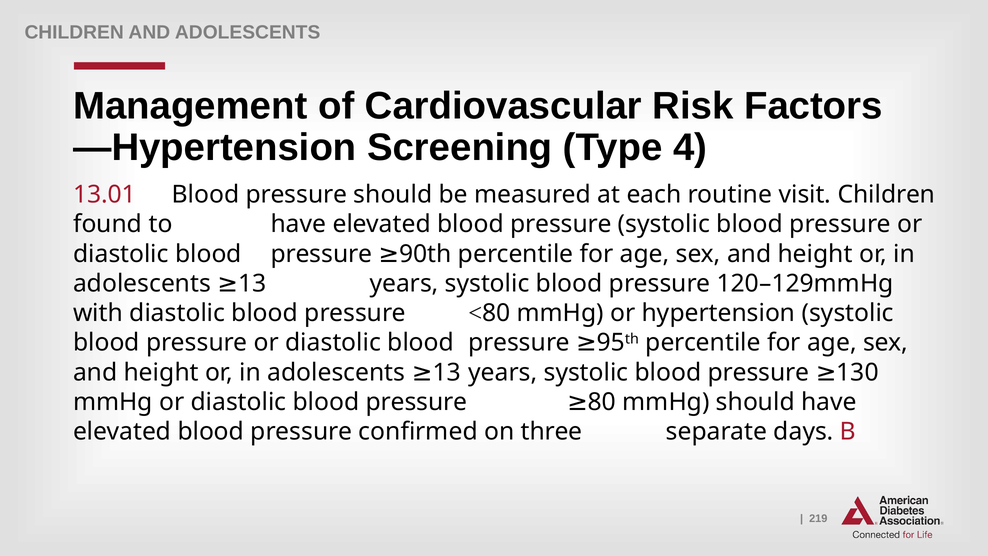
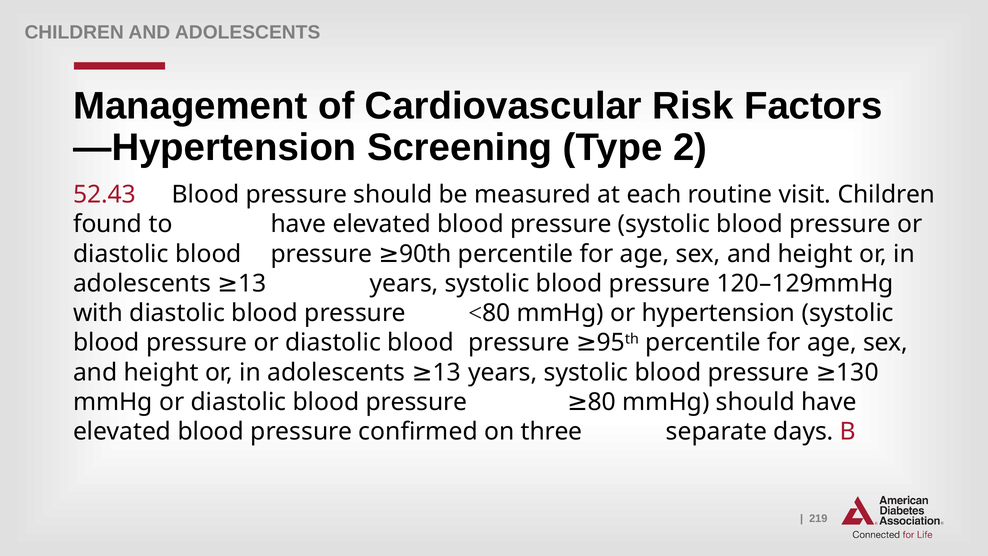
4: 4 -> 2 (690, 147)
13.01: 13.01 -> 52.43 (105, 194)
